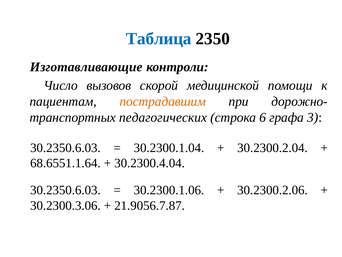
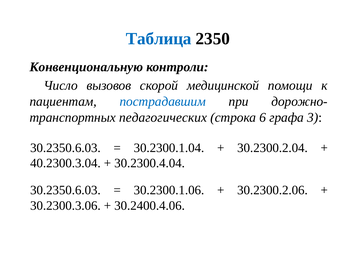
Изготавливающие: Изготавливающие -> Конвенциональную (86, 67)
пострадавшим colour: orange -> blue (163, 101)
68.6551.1.64: 68.6551.1.64 -> 40.2300.3.04 (65, 163)
21.9056.7.87: 21.9056.7.87 -> 30.2400.4.06 (150, 205)
